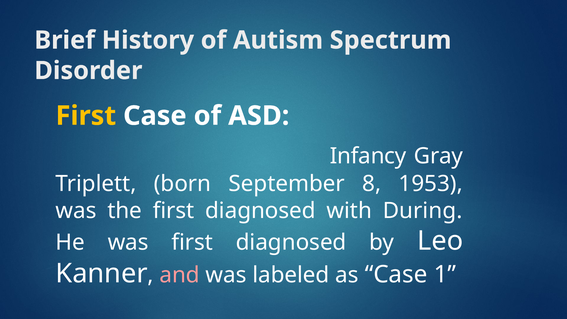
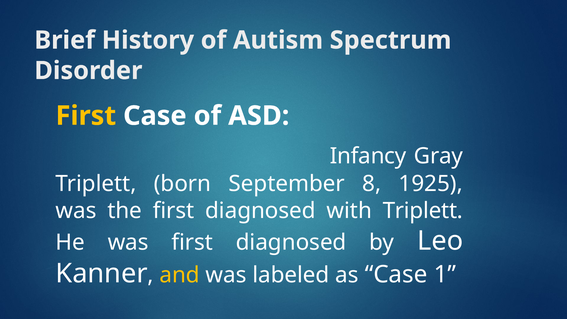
1953: 1953 -> 1925 (431, 184)
with During: During -> Triplett (423, 211)
and colour: pink -> yellow (180, 275)
